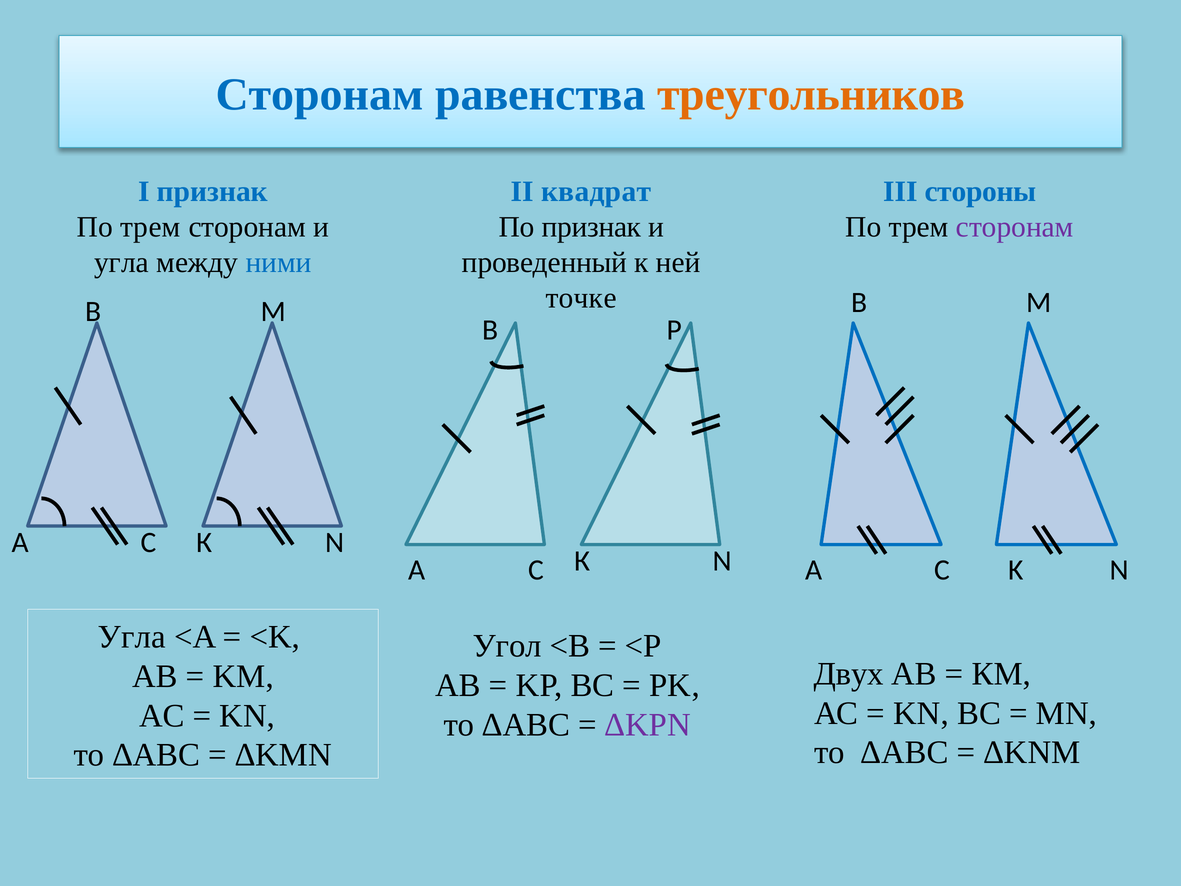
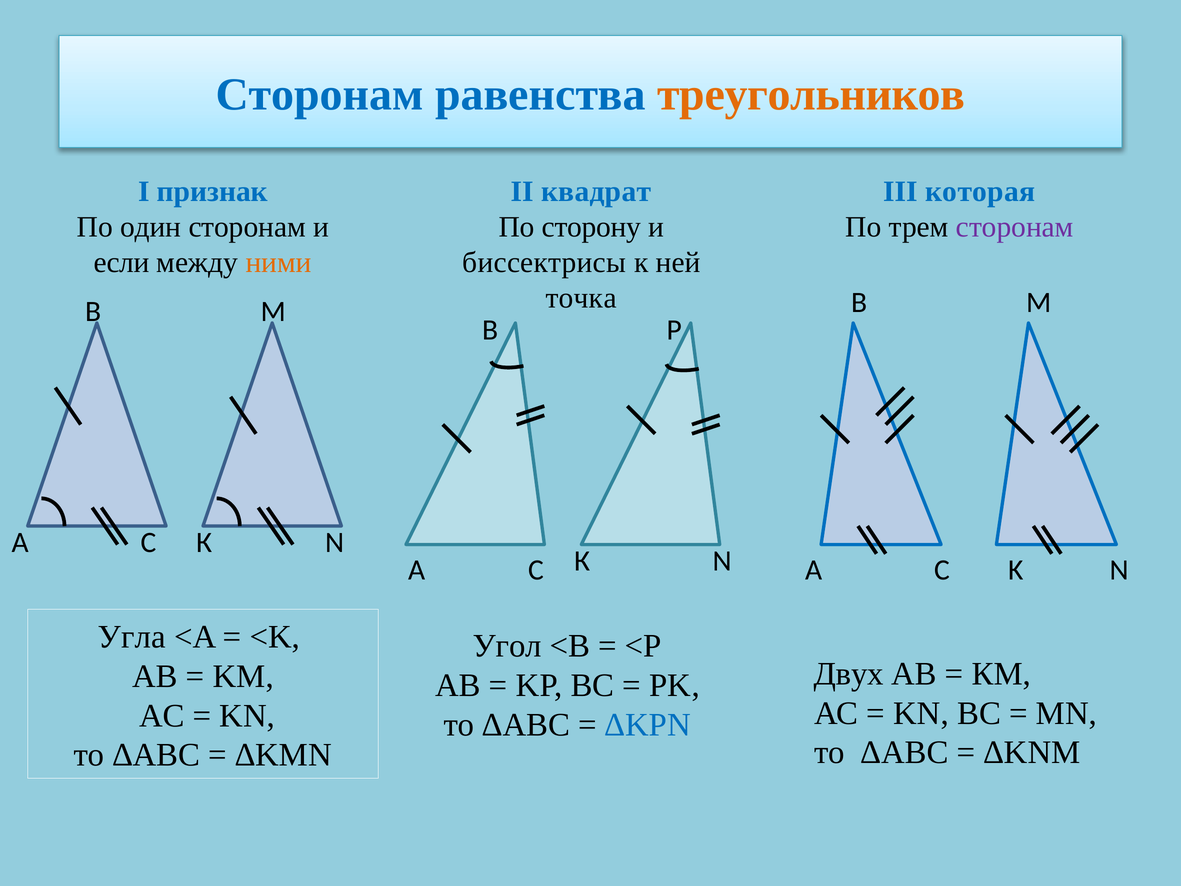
стороны: стороны -> которая (980, 192)
трем: трем -> один (151, 227)
По признак: признак -> сторону (591, 227)
угла: угла -> если (122, 262)
ними colour: blue -> orange (279, 262)
проведенный: проведенный -> биссектрисы (544, 262)
точке: точке -> точка (581, 298)
∆KPN colour: purple -> blue (648, 725)
